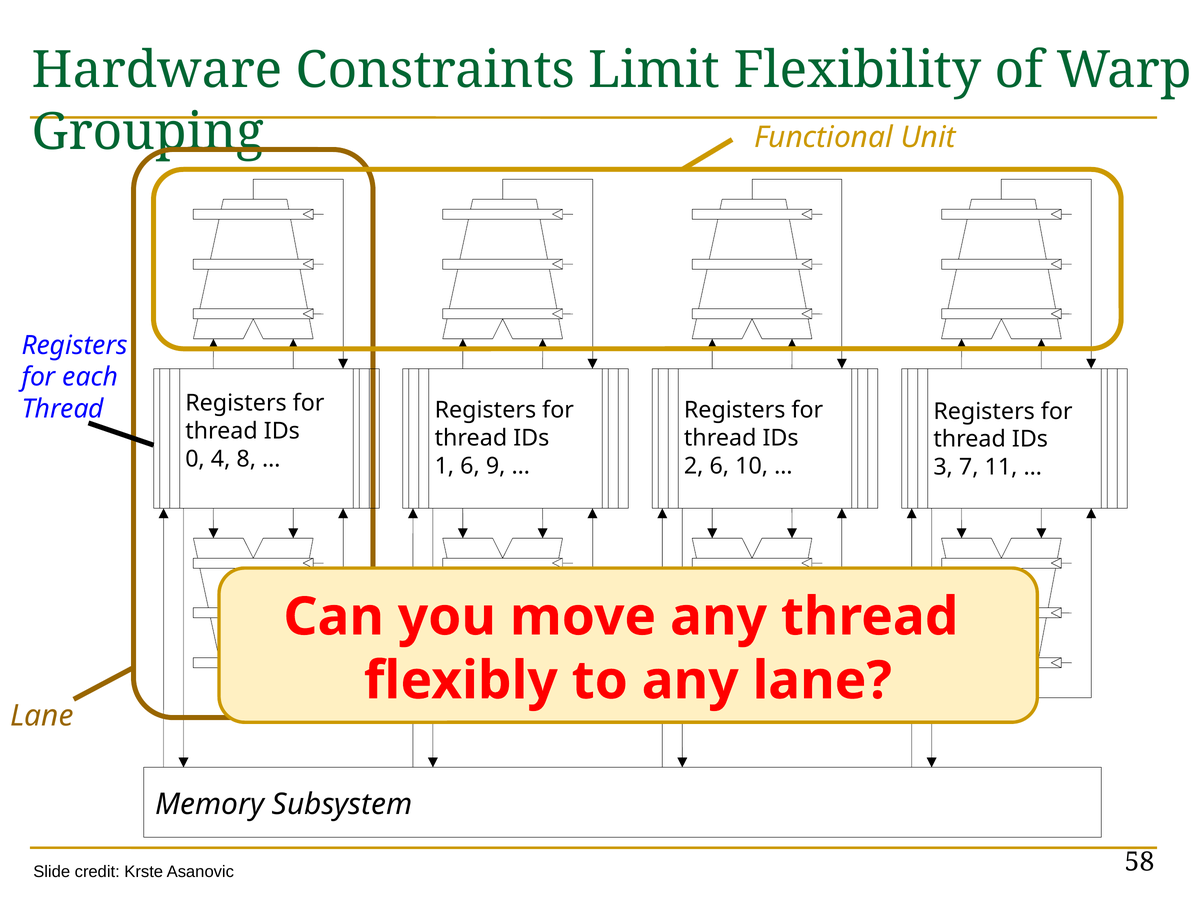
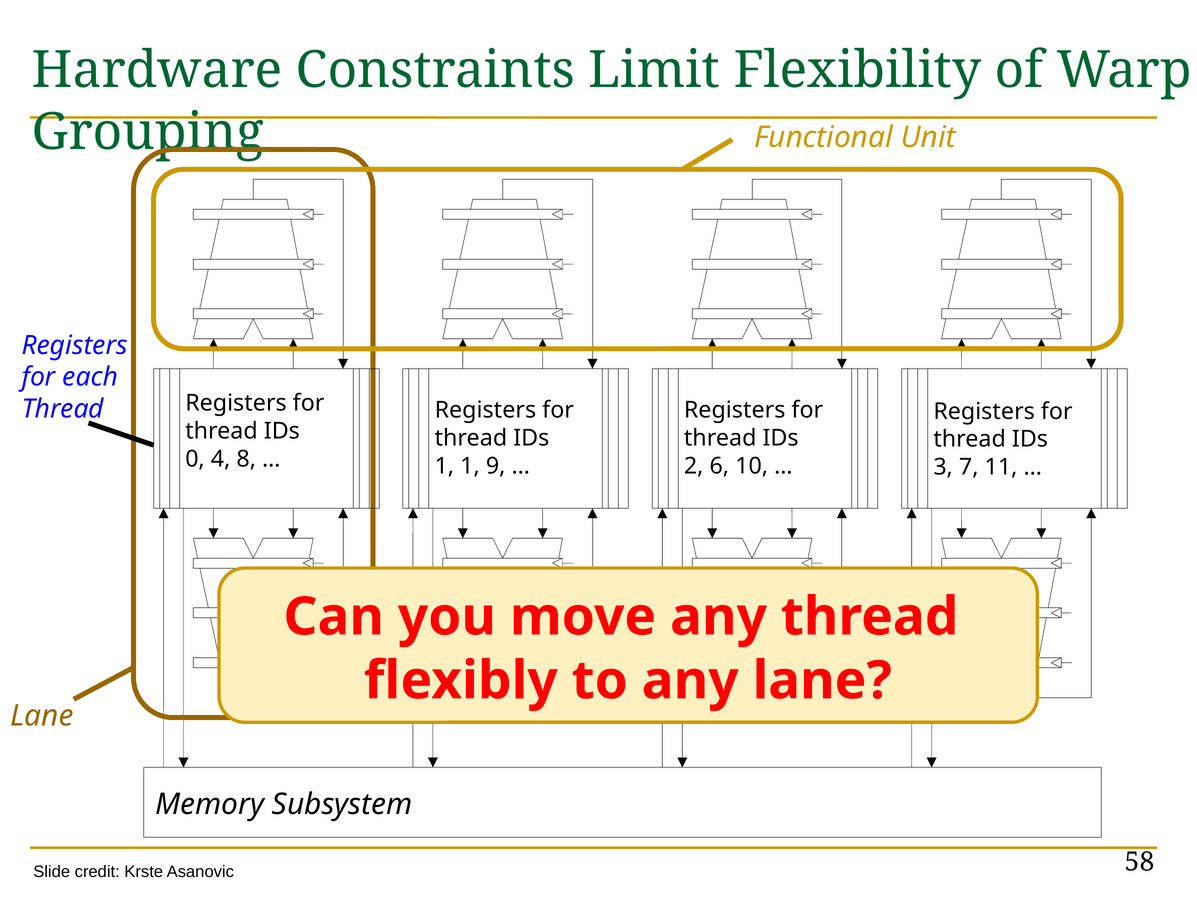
1 6: 6 -> 1 (470, 466)
